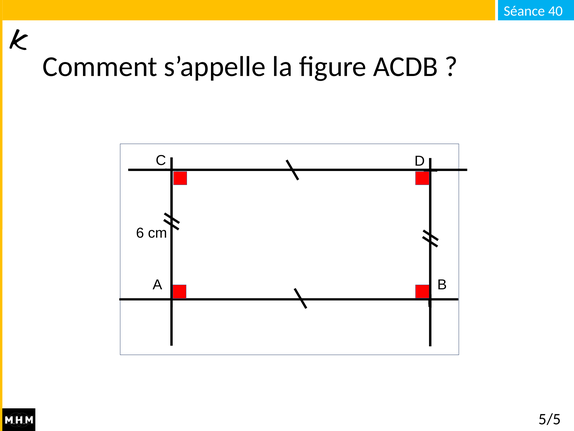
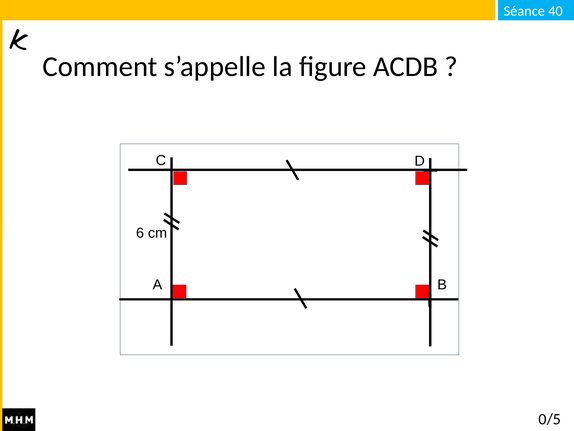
5/5: 5/5 -> 0/5 (550, 419)
